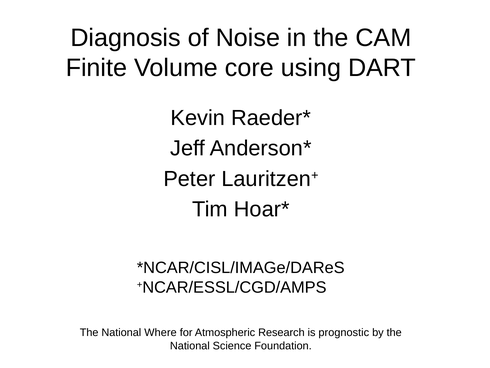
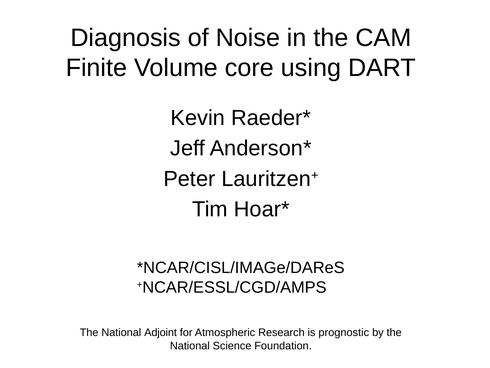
Where: Where -> Adjoint (161, 332)
